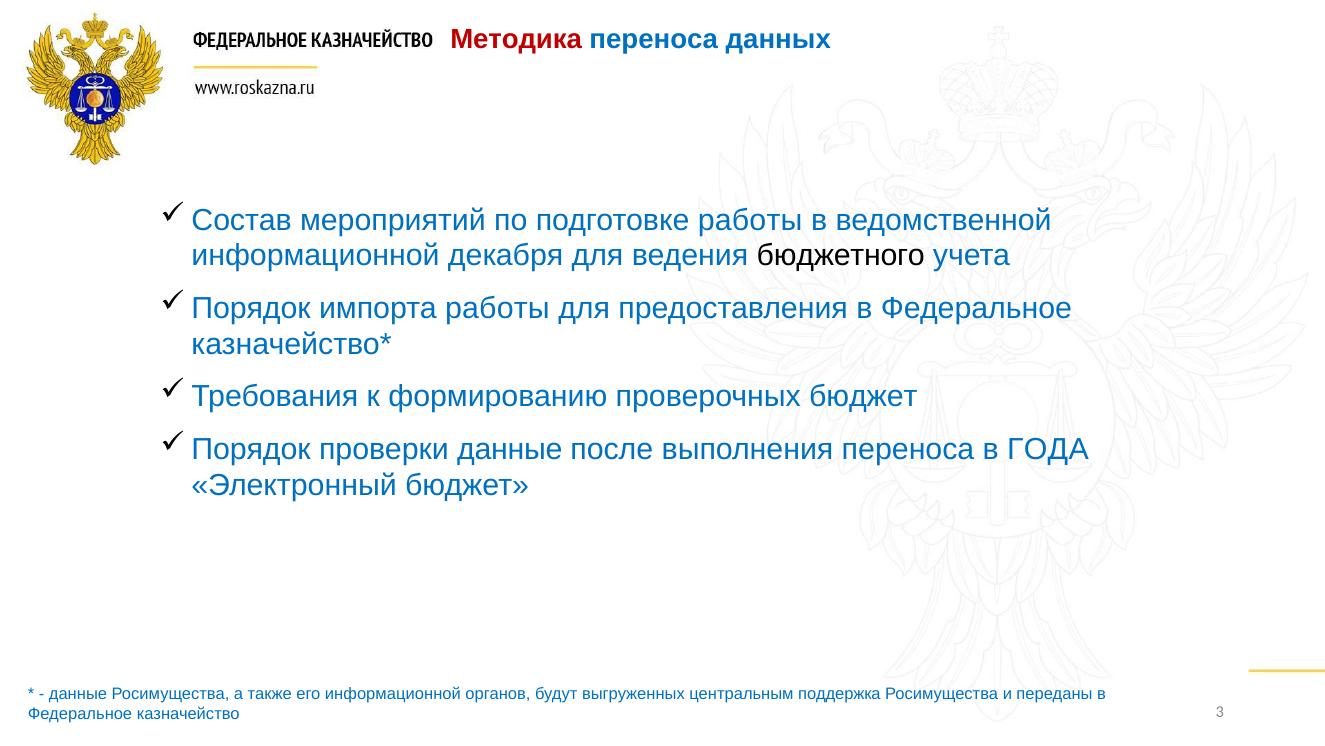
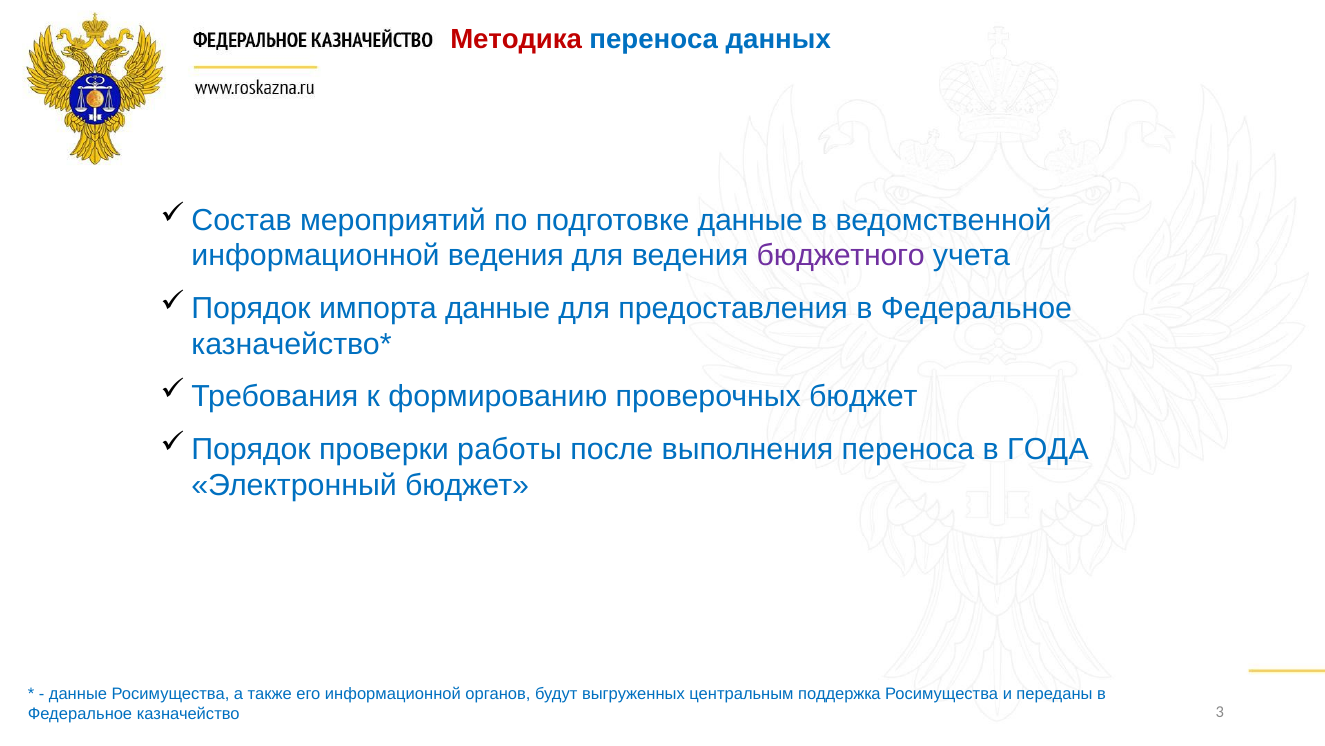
подготовке работы: работы -> данные (750, 220)
информационной декабря: декабря -> ведения (506, 256)
бюджетного colour: black -> purple (841, 256)
импорта работы: работы -> данные (498, 308)
проверки данные: данные -> работы (510, 449)
